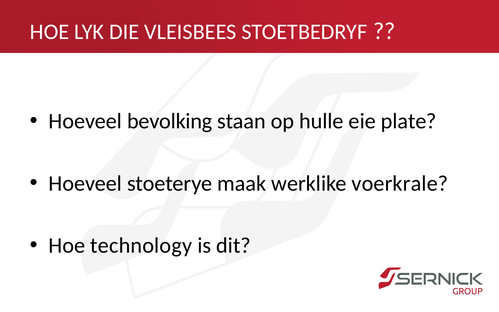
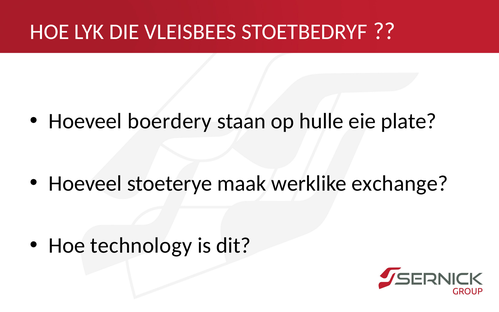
bevolking: bevolking -> boerdery (170, 121)
voerkrale: voerkrale -> exchange (400, 183)
